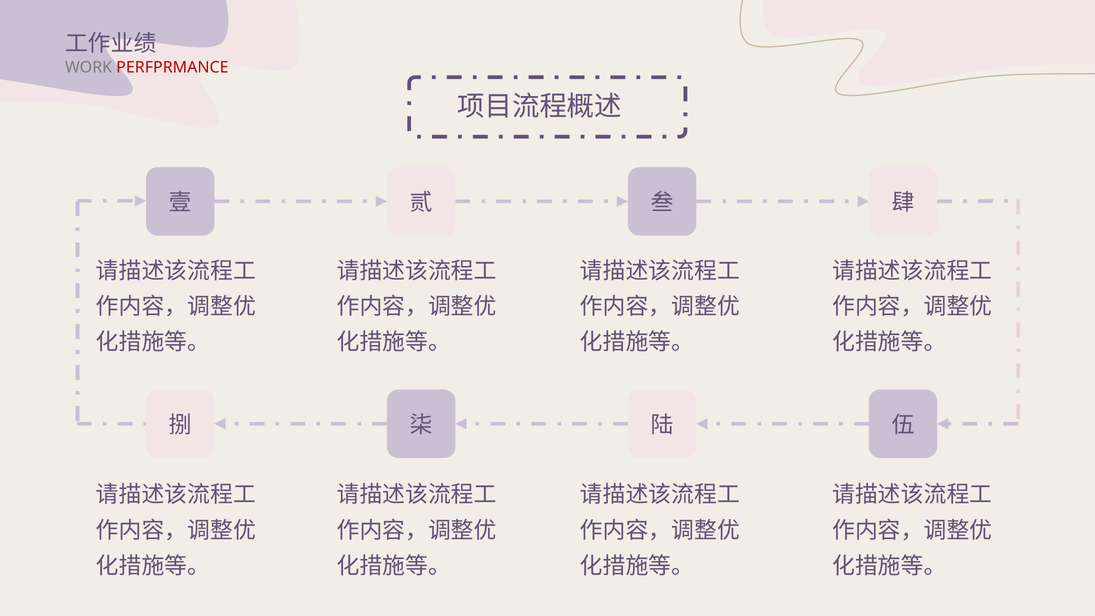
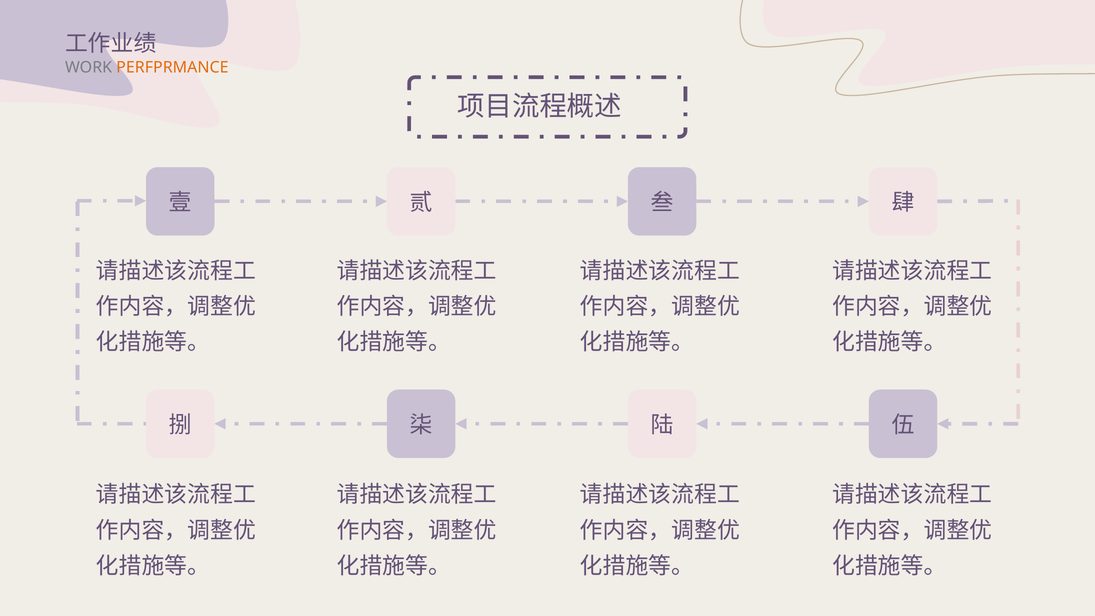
PERFPRMANCE colour: red -> orange (172, 68)
